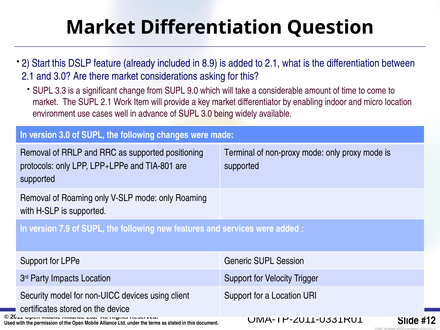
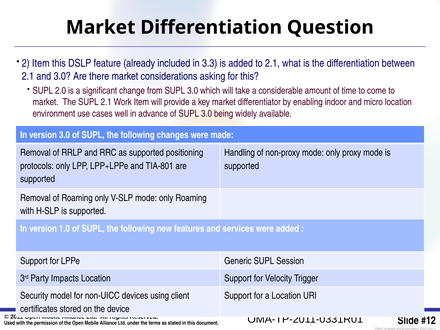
2 Start: Start -> Item (41, 63)
8.9: 8.9 -> 3.3 (210, 63)
3.3: 3.3 -> 2.0 (61, 91)
from SUPL 9.0: 9.0 -> 3.0 (193, 91)
Terminal: Terminal -> Handling (240, 153)
7.9: 7.9 -> 1.0 (65, 229)
